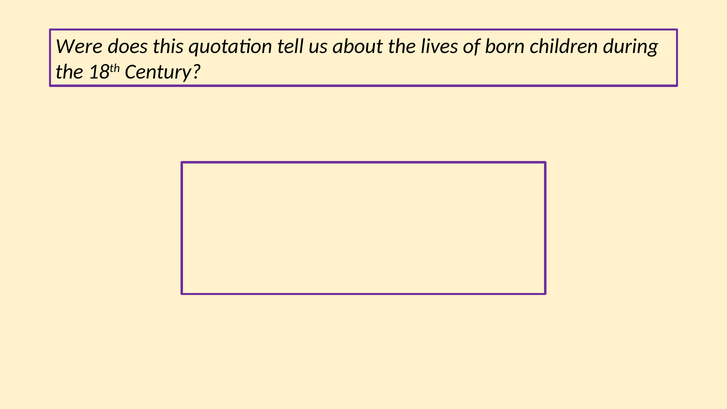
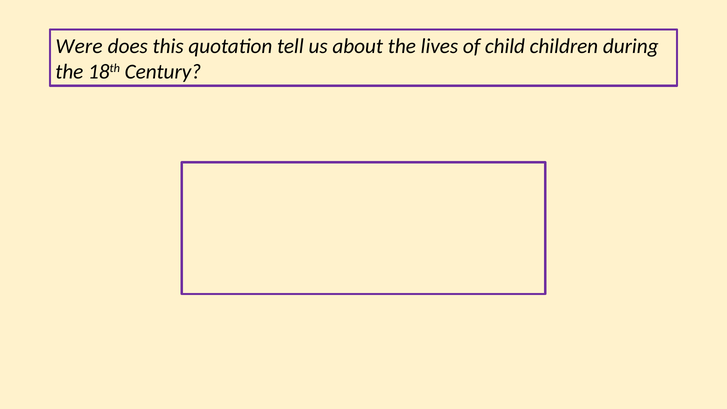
born: born -> child (505, 46)
